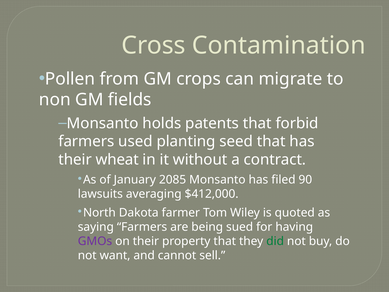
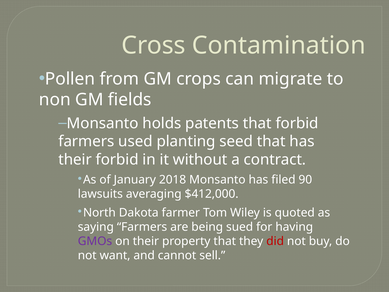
their wheat: wheat -> forbid (117, 159)
2085: 2085 -> 2018 (173, 180)
did colour: green -> red (275, 241)
